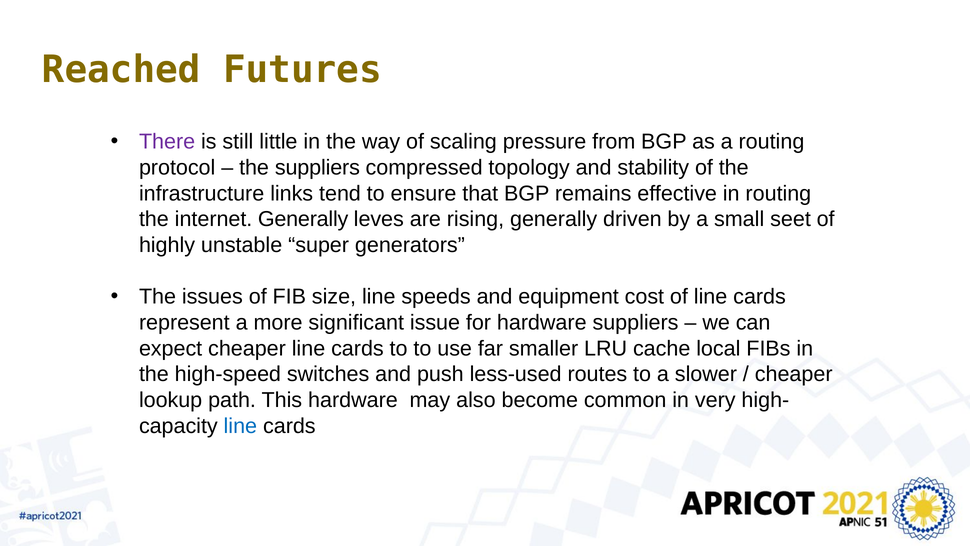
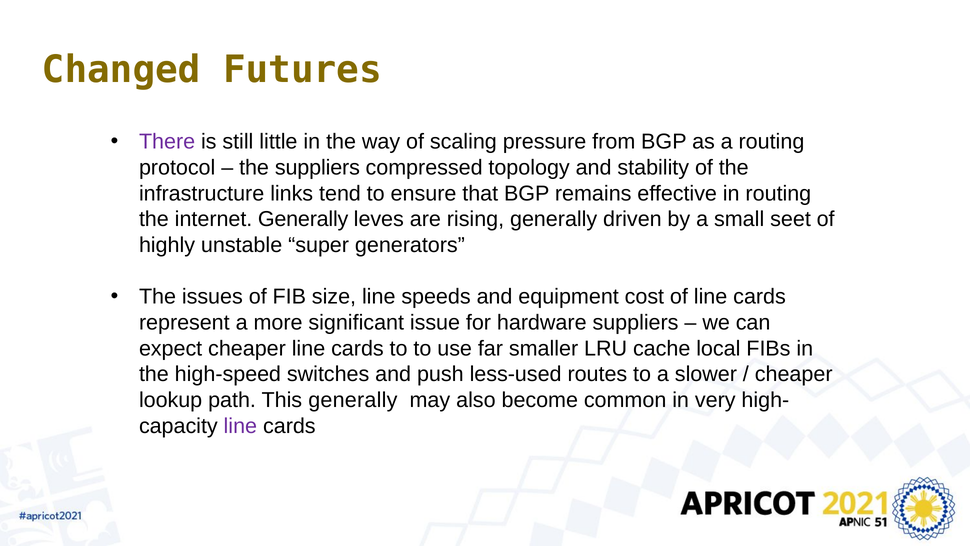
Reached: Reached -> Changed (121, 70)
This hardware: hardware -> generally (353, 400)
line colour: blue -> purple (240, 426)
